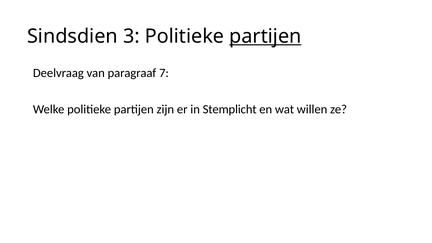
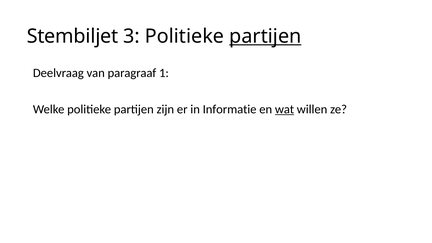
Sindsdien: Sindsdien -> Stembiljet (73, 36)
7: 7 -> 1 (164, 73)
Stemplicht: Stemplicht -> Informatie (230, 109)
wat underline: none -> present (285, 109)
